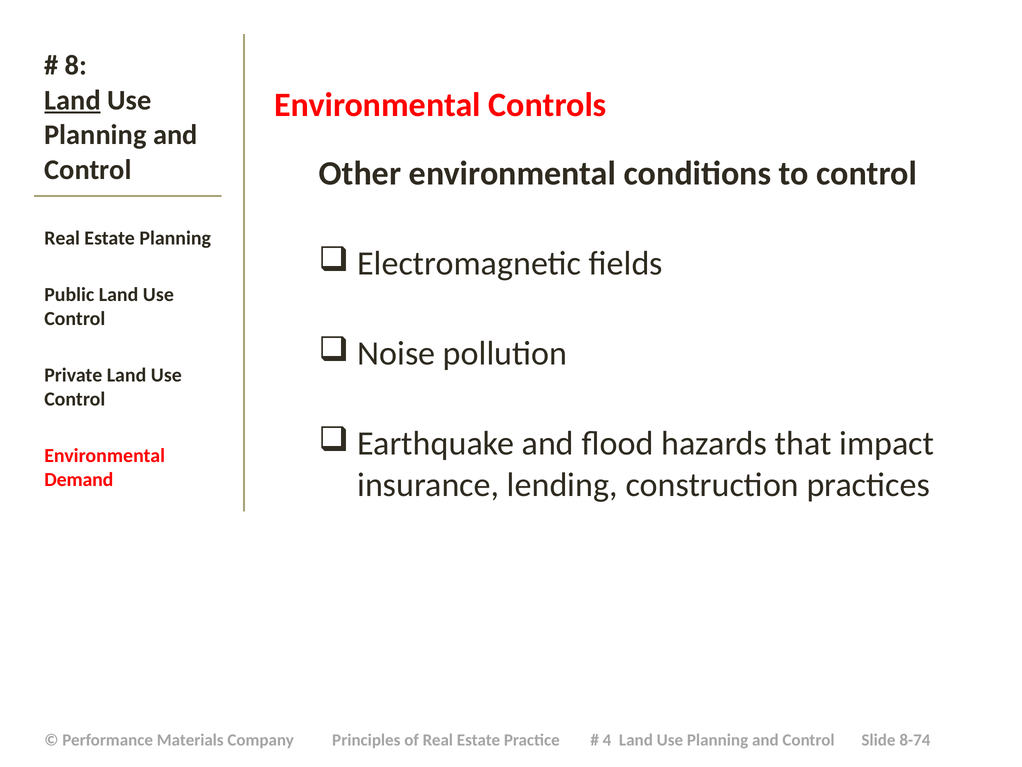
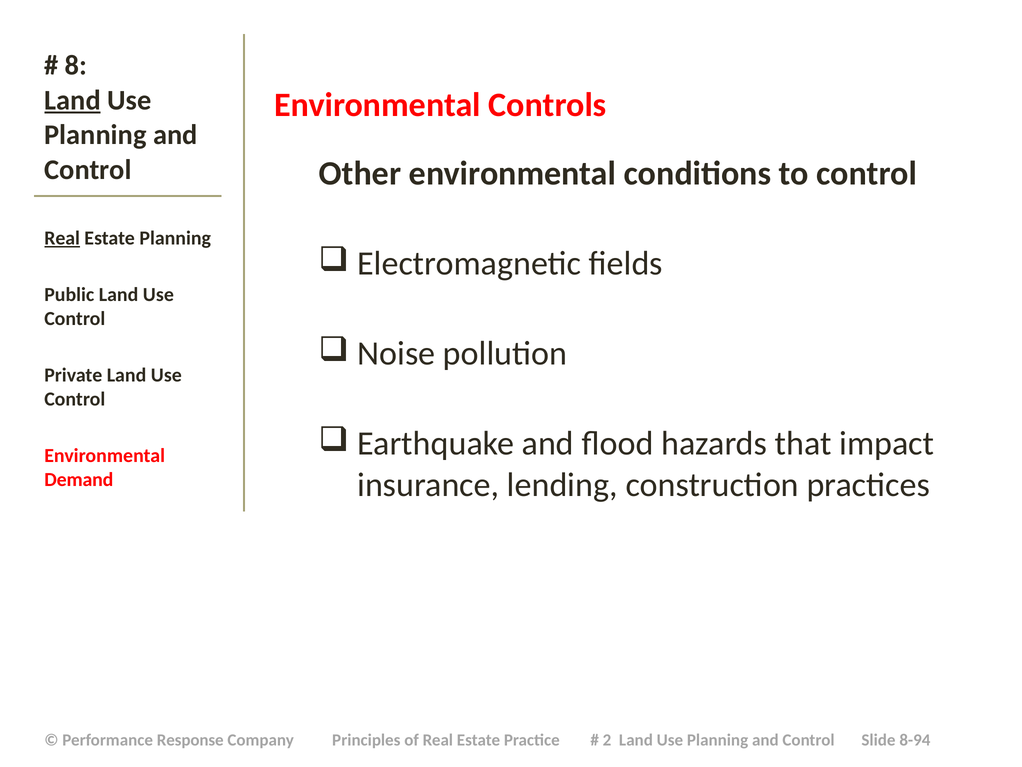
Real underline: none -> present (62, 238)
Materials: Materials -> Response (190, 740)
4: 4 -> 2 (607, 740)
8-74: 8-74 -> 8-94 (915, 740)
